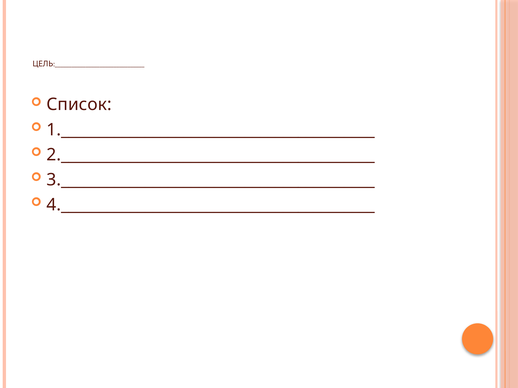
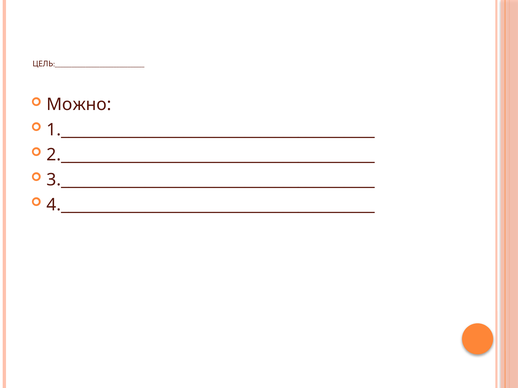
Список: Список -> Можно (79, 105)
